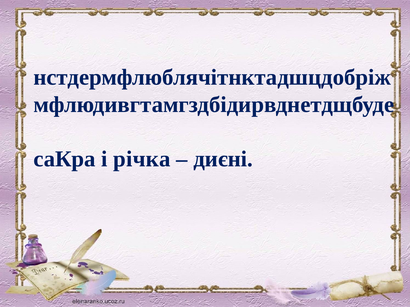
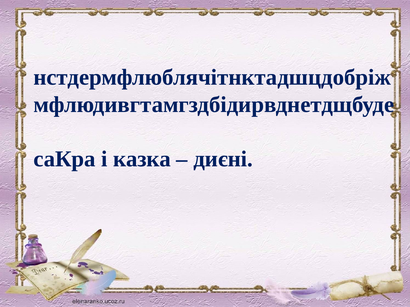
річка: річка -> казка (142, 159)
